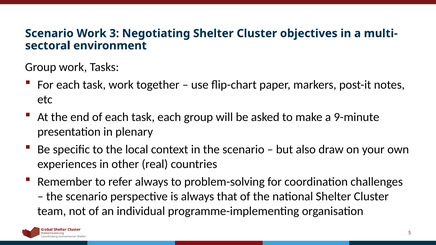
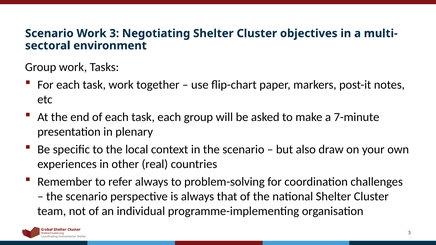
9-minute: 9-minute -> 7-minute (357, 117)
